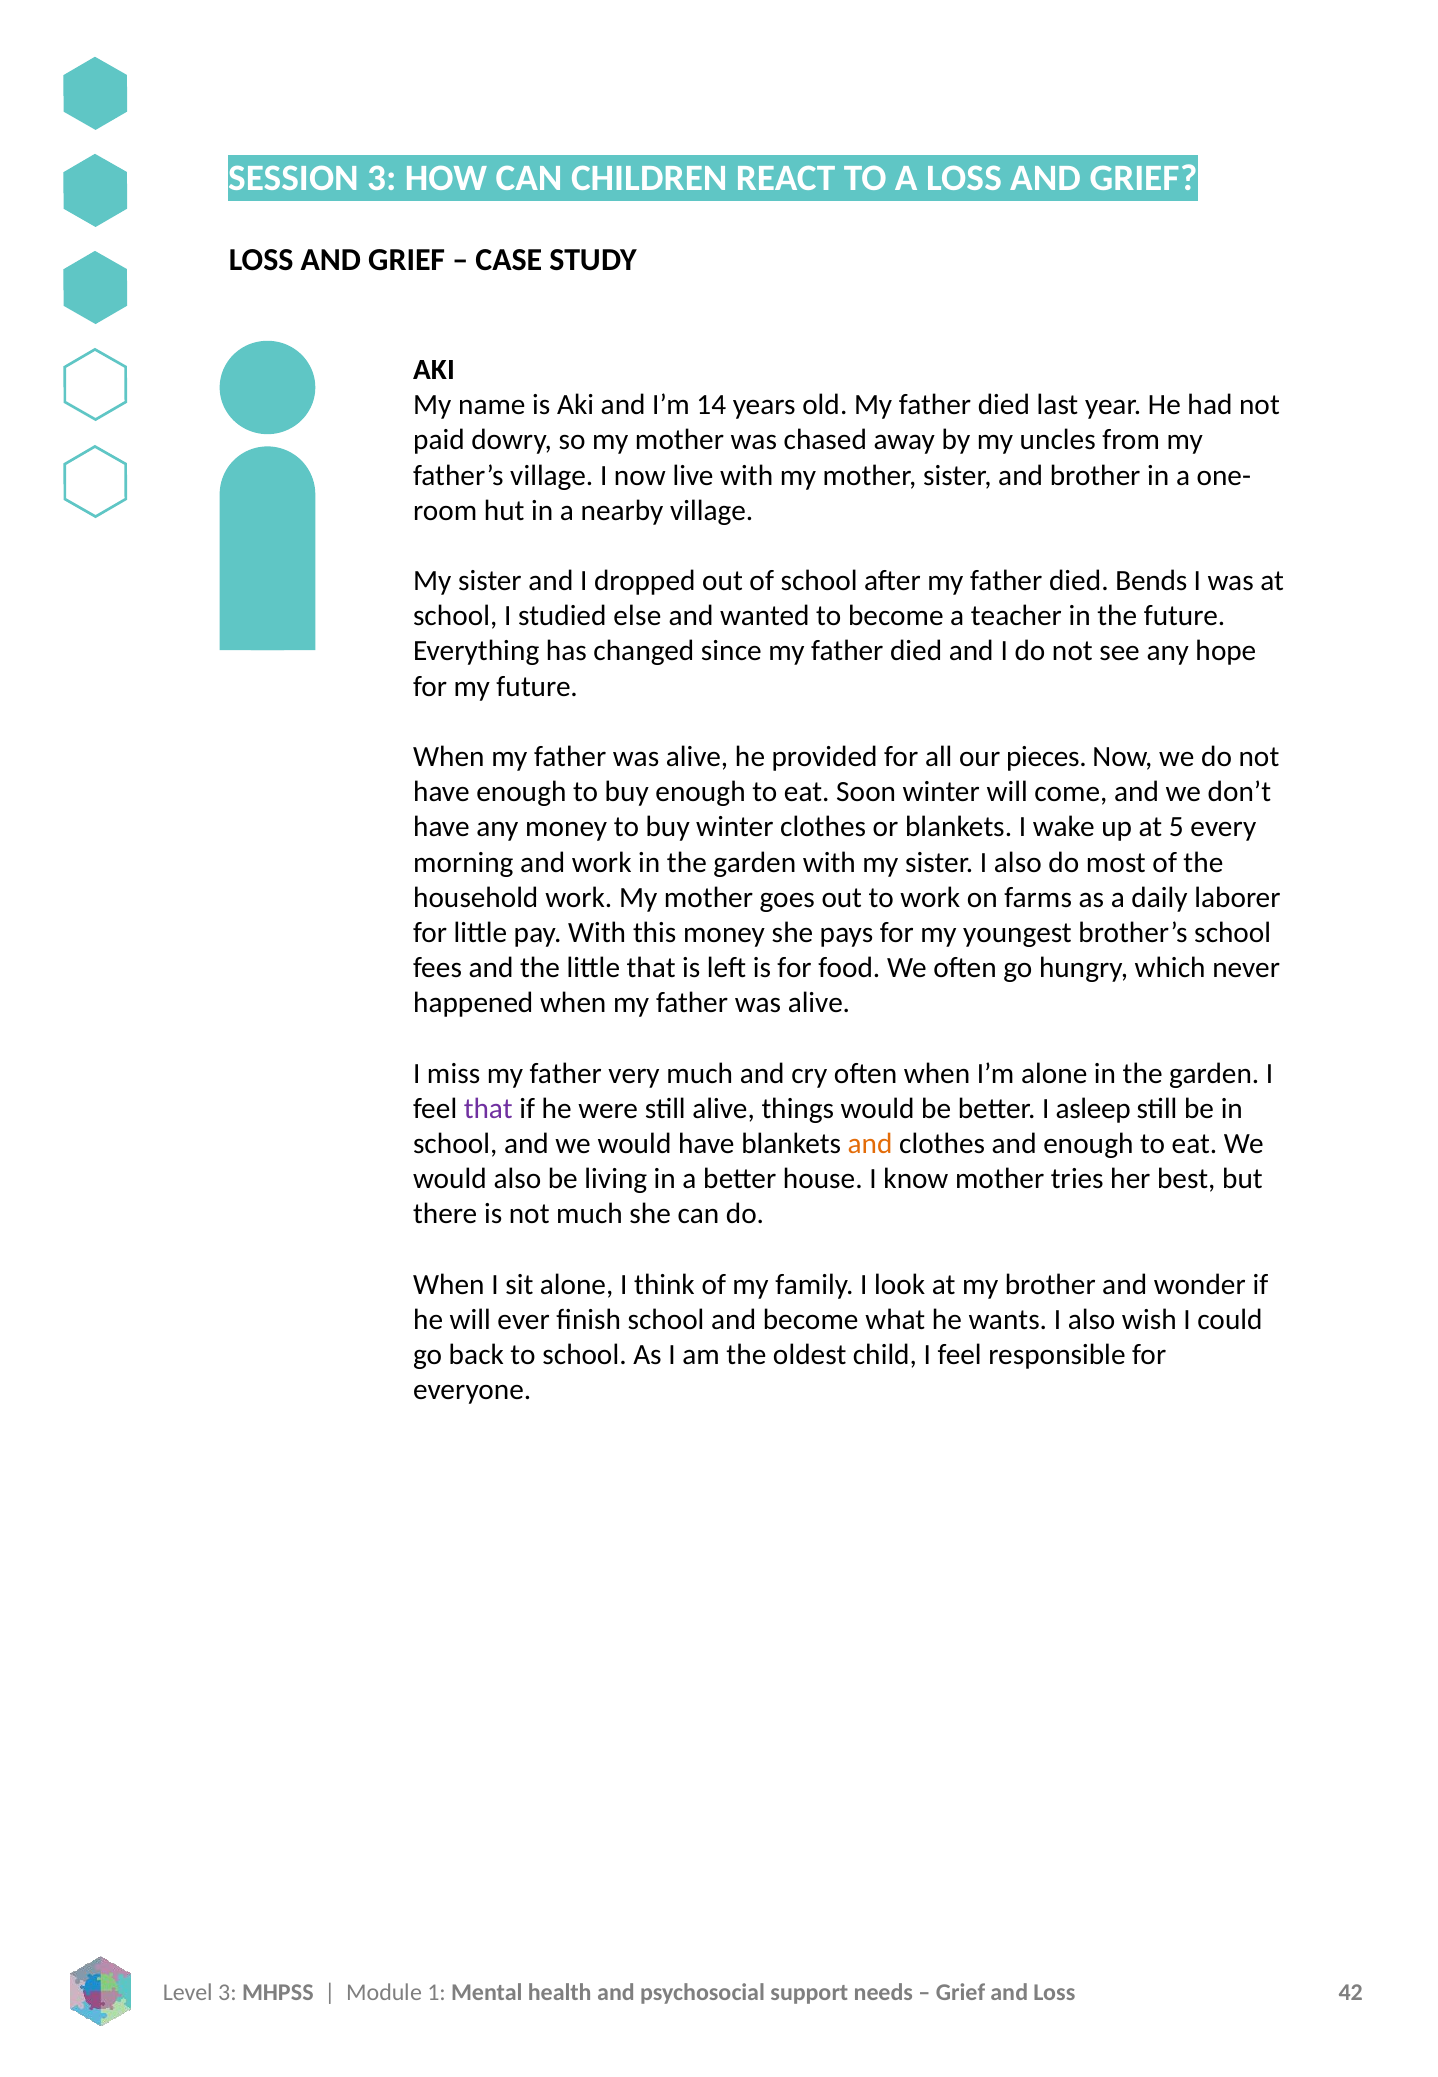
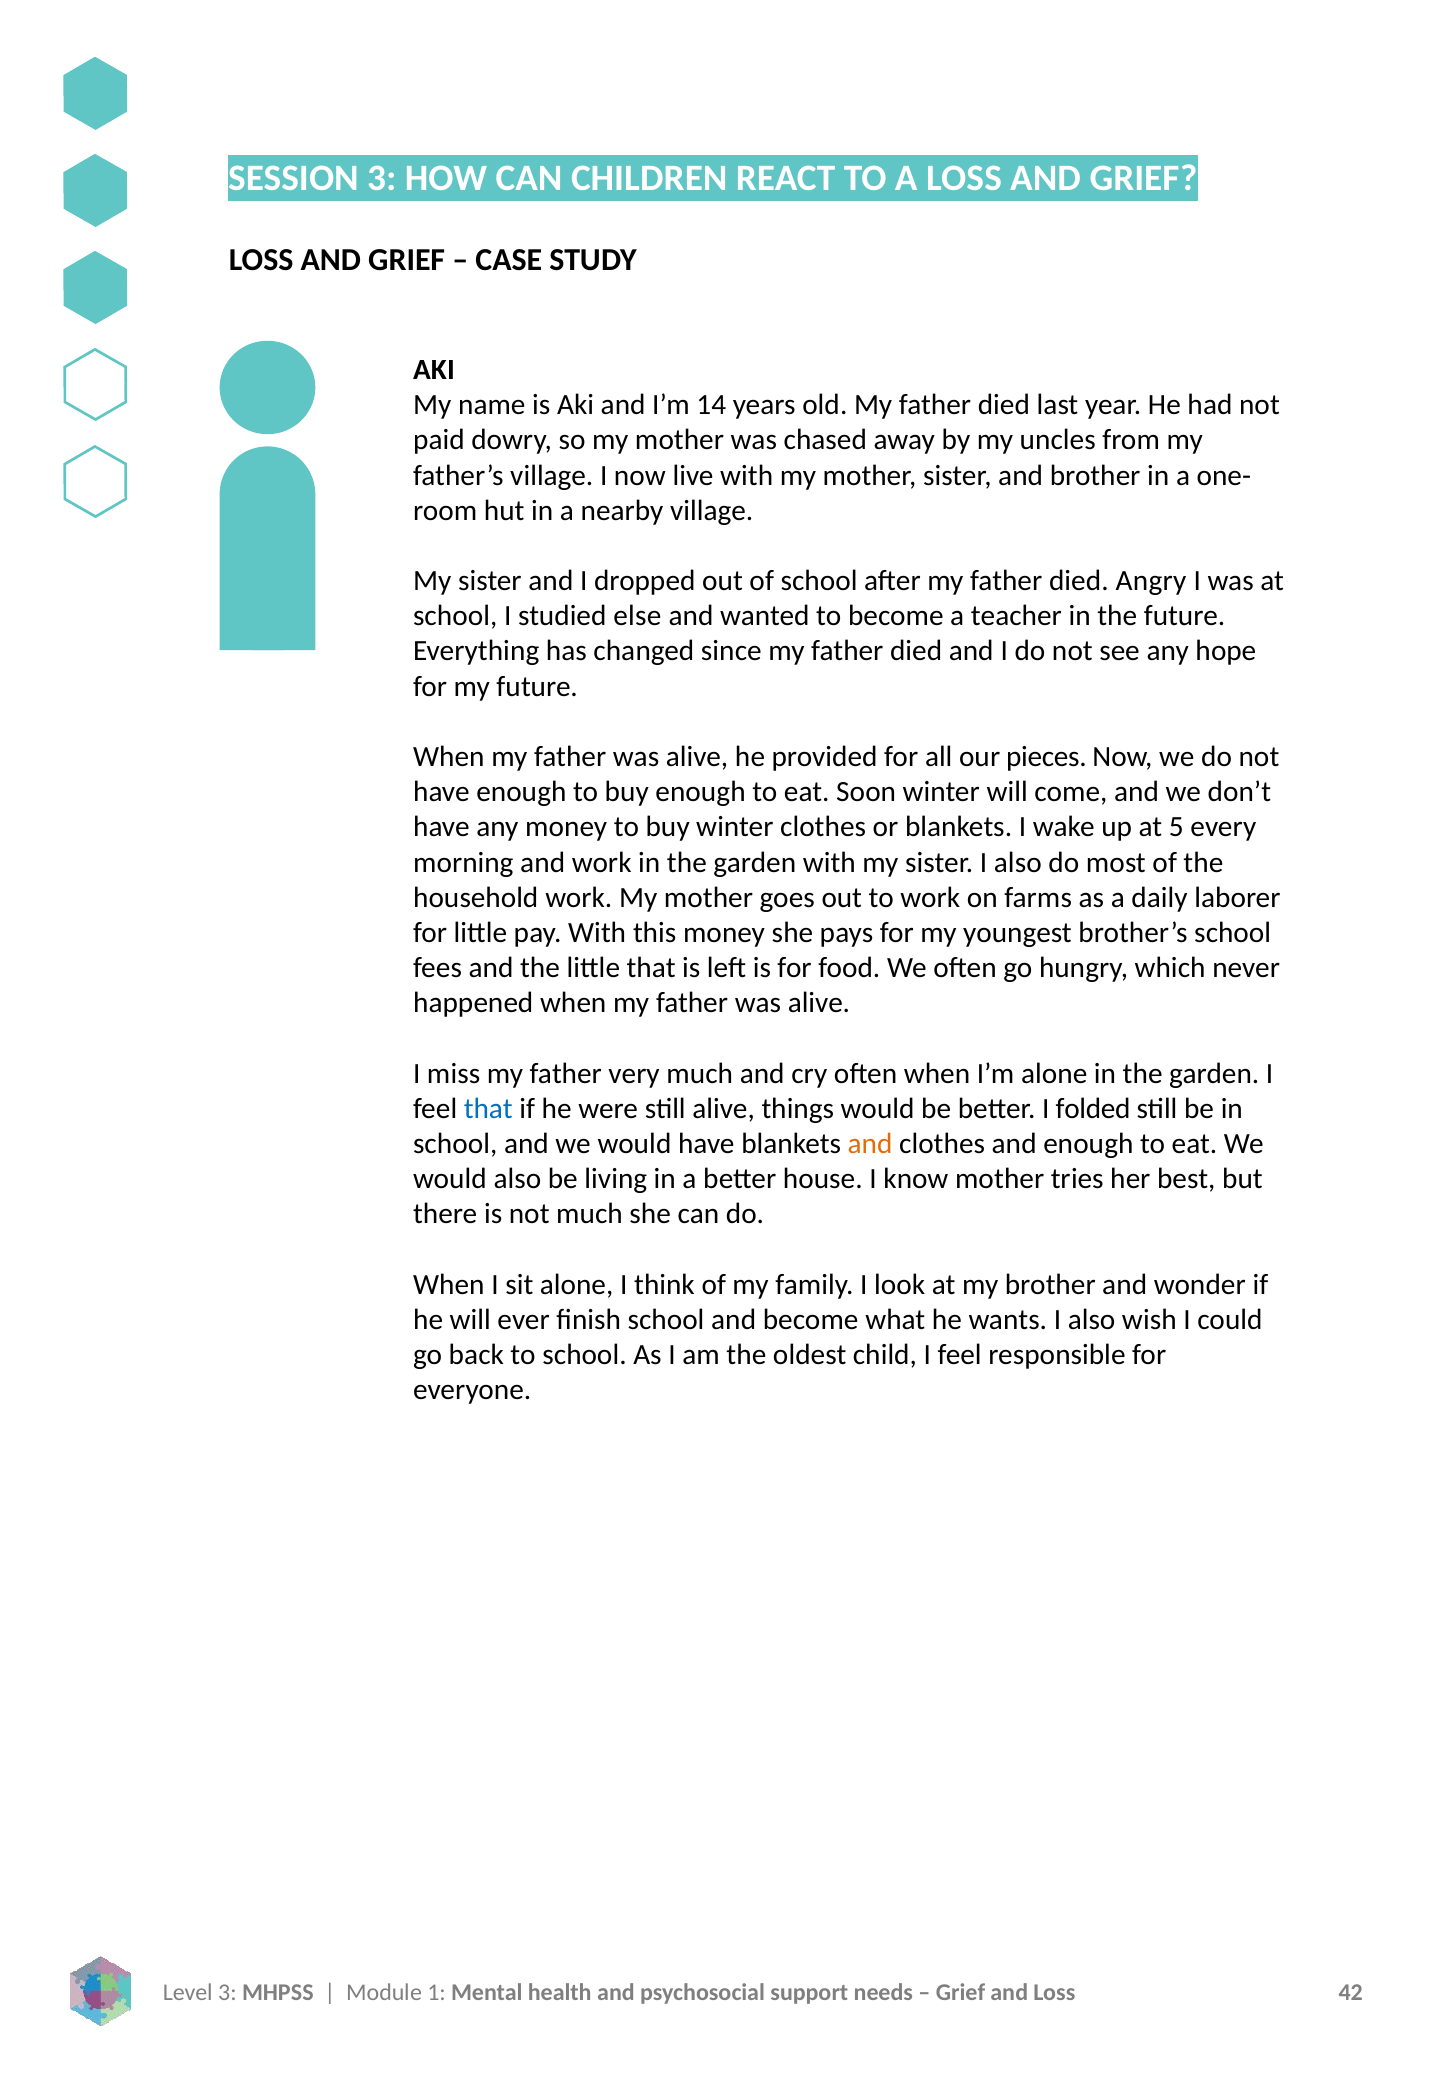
Bends: Bends -> Angry (1151, 581)
that colour: purple -> blue (488, 1109)
asleep: asleep -> folded (1093, 1109)
